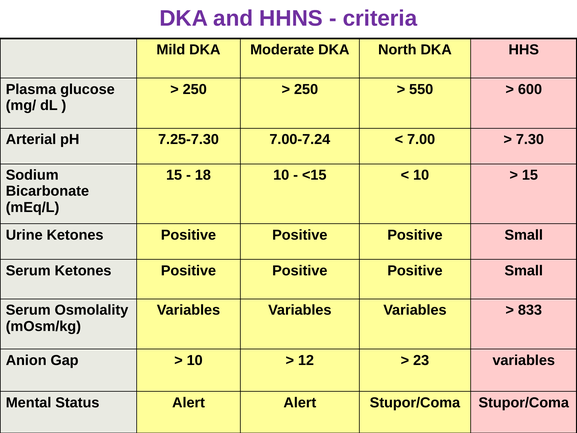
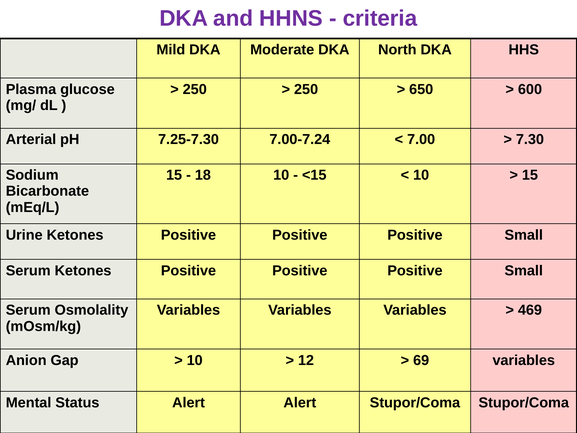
550: 550 -> 650 (421, 89)
833: 833 -> 469 (530, 310)
23: 23 -> 69 (421, 360)
